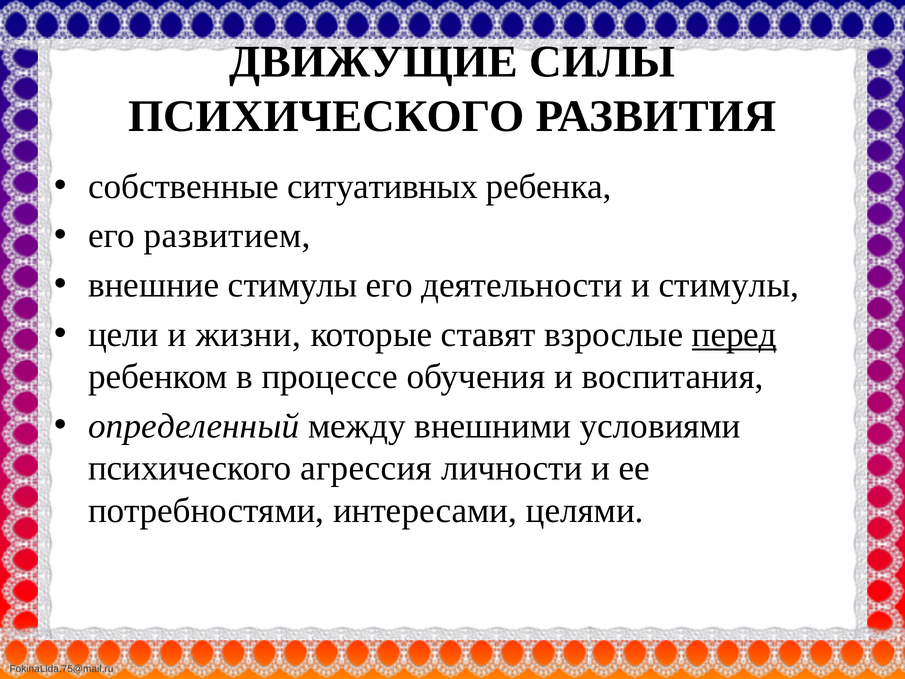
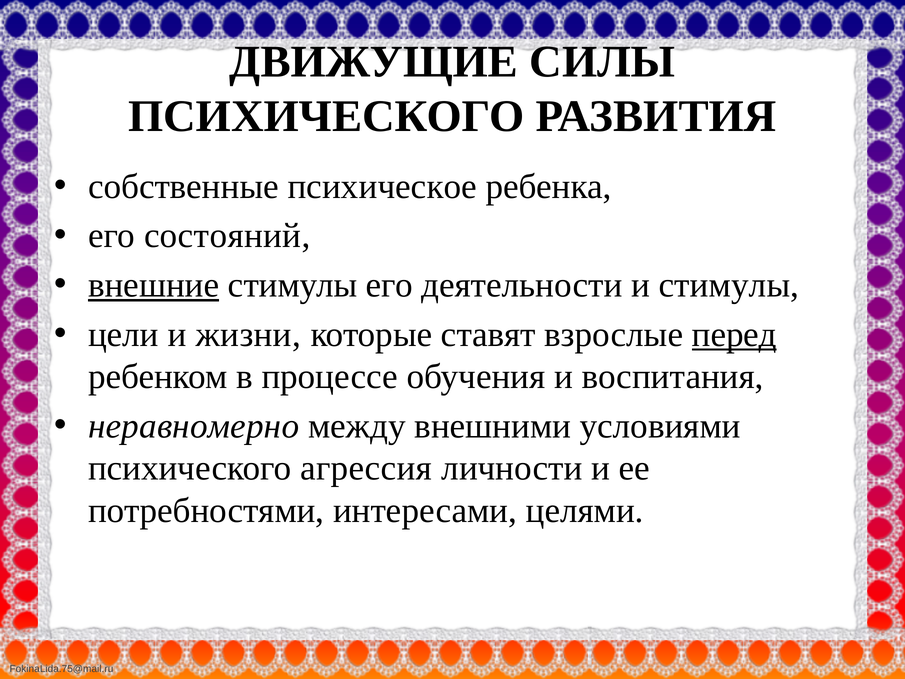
ситуативных: ситуативных -> психическое (382, 186)
развитием: развитием -> состояний (227, 236)
внешние underline: none -> present (154, 285)
определенный: определенный -> неравномерно (194, 426)
